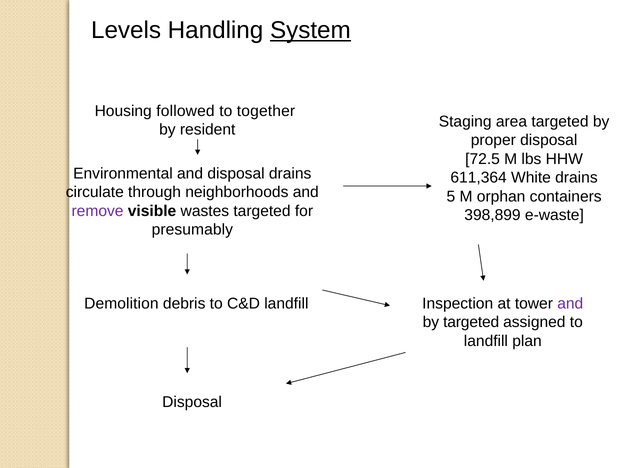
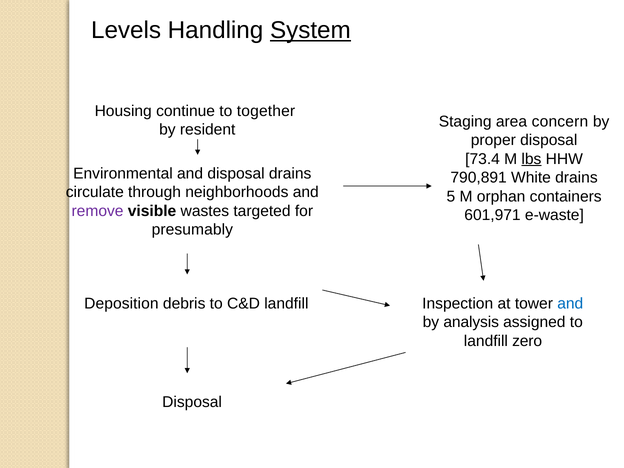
followed: followed -> continue (186, 111)
area targeted: targeted -> concern (560, 122)
72.5: 72.5 -> 73.4 (483, 159)
lbs underline: none -> present (531, 159)
611,364: 611,364 -> 790,891 (479, 178)
398,899: 398,899 -> 601,971 (493, 215)
Demolition: Demolition -> Deposition (121, 304)
and colour: purple -> blue (570, 304)
by targeted: targeted -> analysis (471, 322)
plan: plan -> zero (527, 341)
